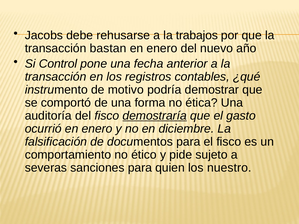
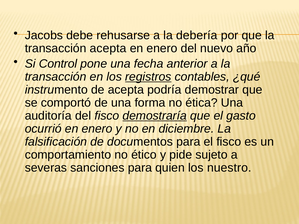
trabajos: trabajos -> debería (197, 35)
transacción bastan: bastan -> acepta (108, 48)
registros underline: none -> present (148, 77)
de motivo: motivo -> acepta (126, 90)
